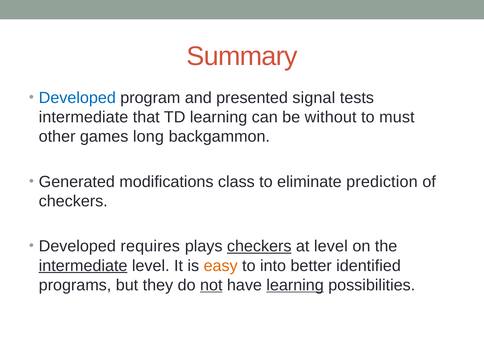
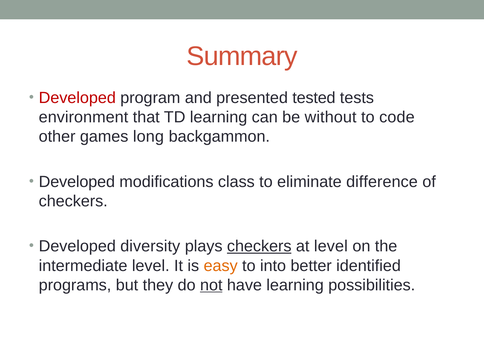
Developed colour: blue -> red (77, 98)
signal: signal -> tested (314, 98)
intermediate: intermediate -> environment (83, 117)
must: must -> code (397, 117)
Generated: Generated -> Developed (77, 182)
prediction: prediction -> difference (382, 182)
requires: requires -> diversity (150, 246)
intermediate underline: present -> none (83, 266)
learning underline: present -> none (295, 285)
